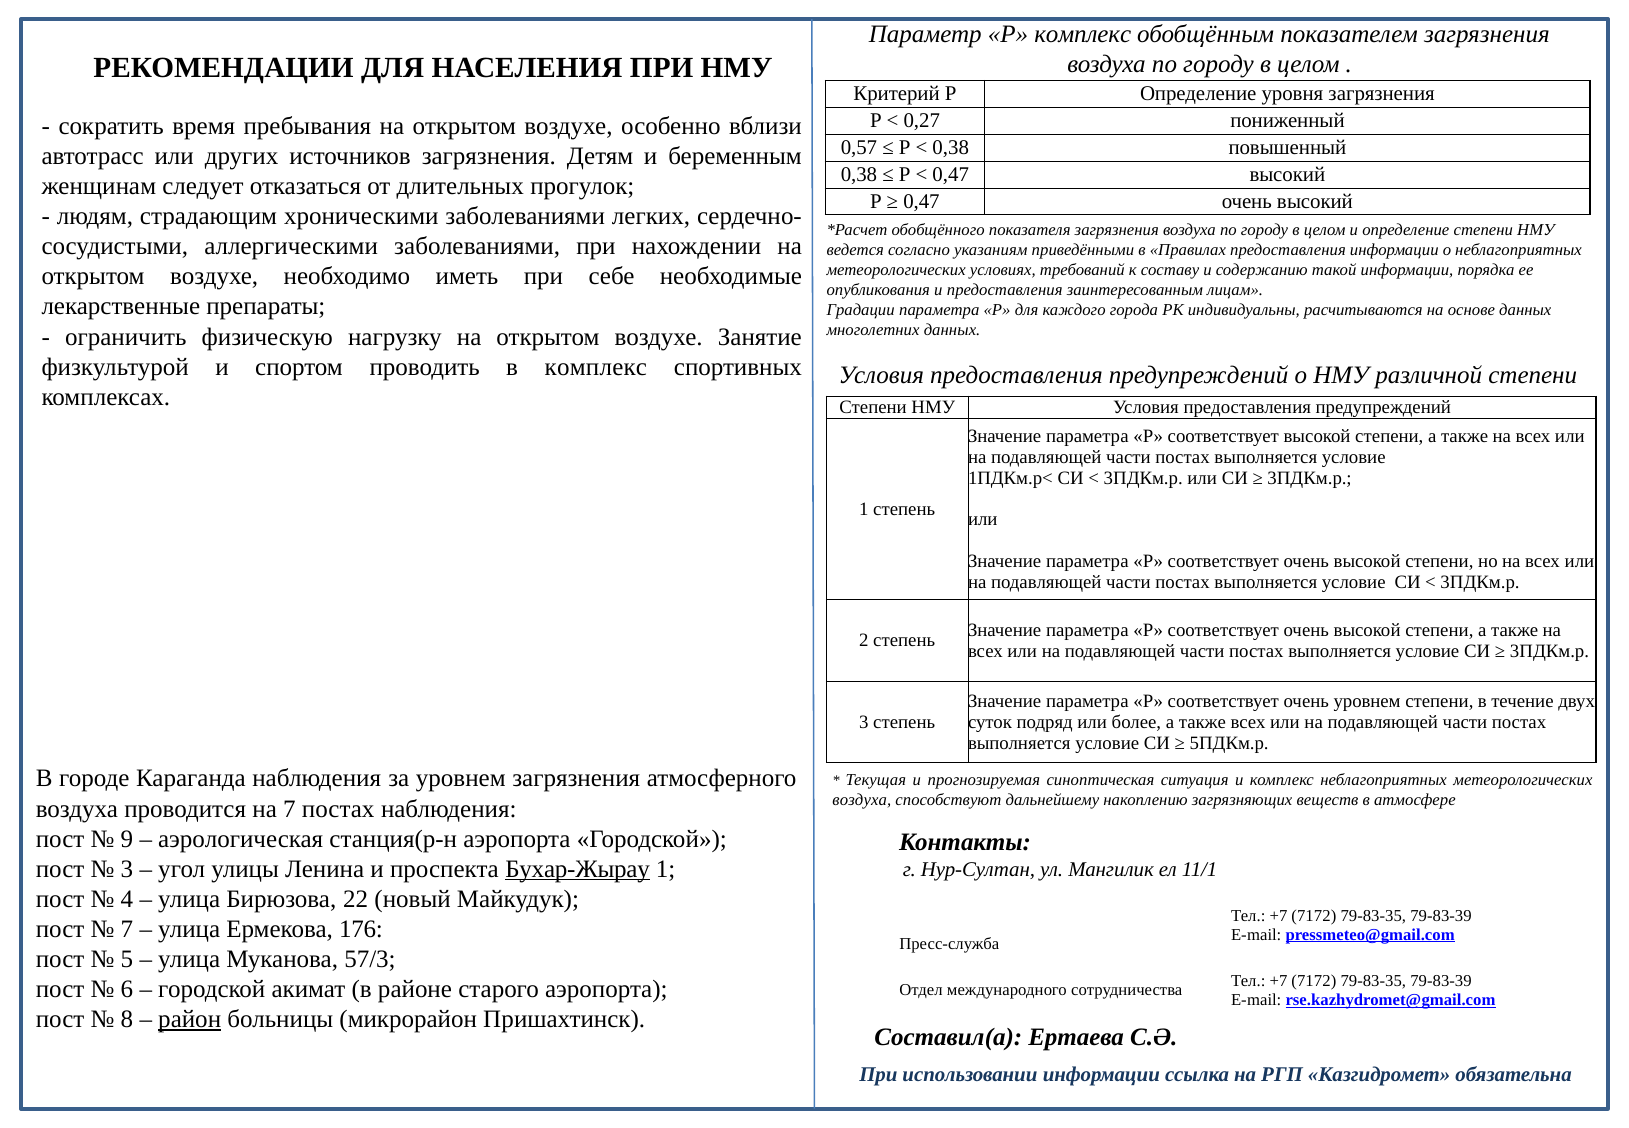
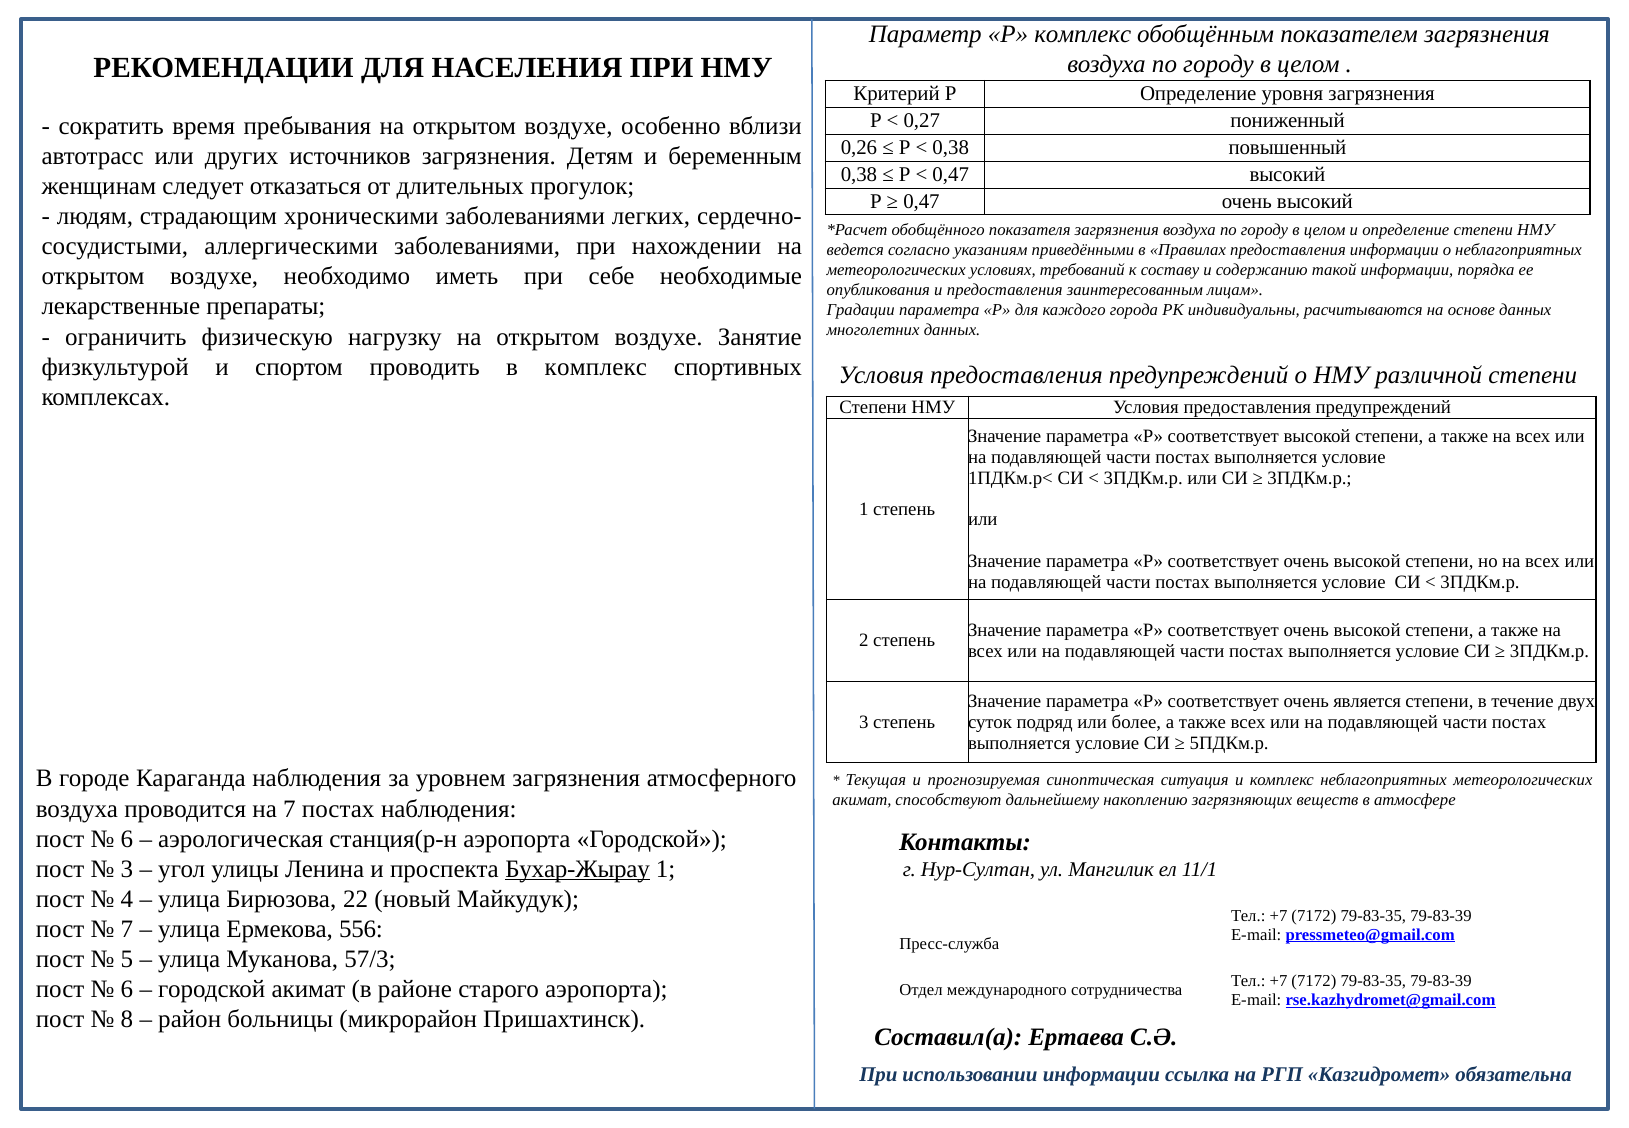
0,57: 0,57 -> 0,26 (859, 147)
очень уровнем: уровнем -> является (1367, 701)
воздуха: воздуха -> акимат (862, 800)
9: 9 -> 6 (127, 839)
176: 176 -> 556 (361, 929)
район underline: present -> none (190, 1019)
